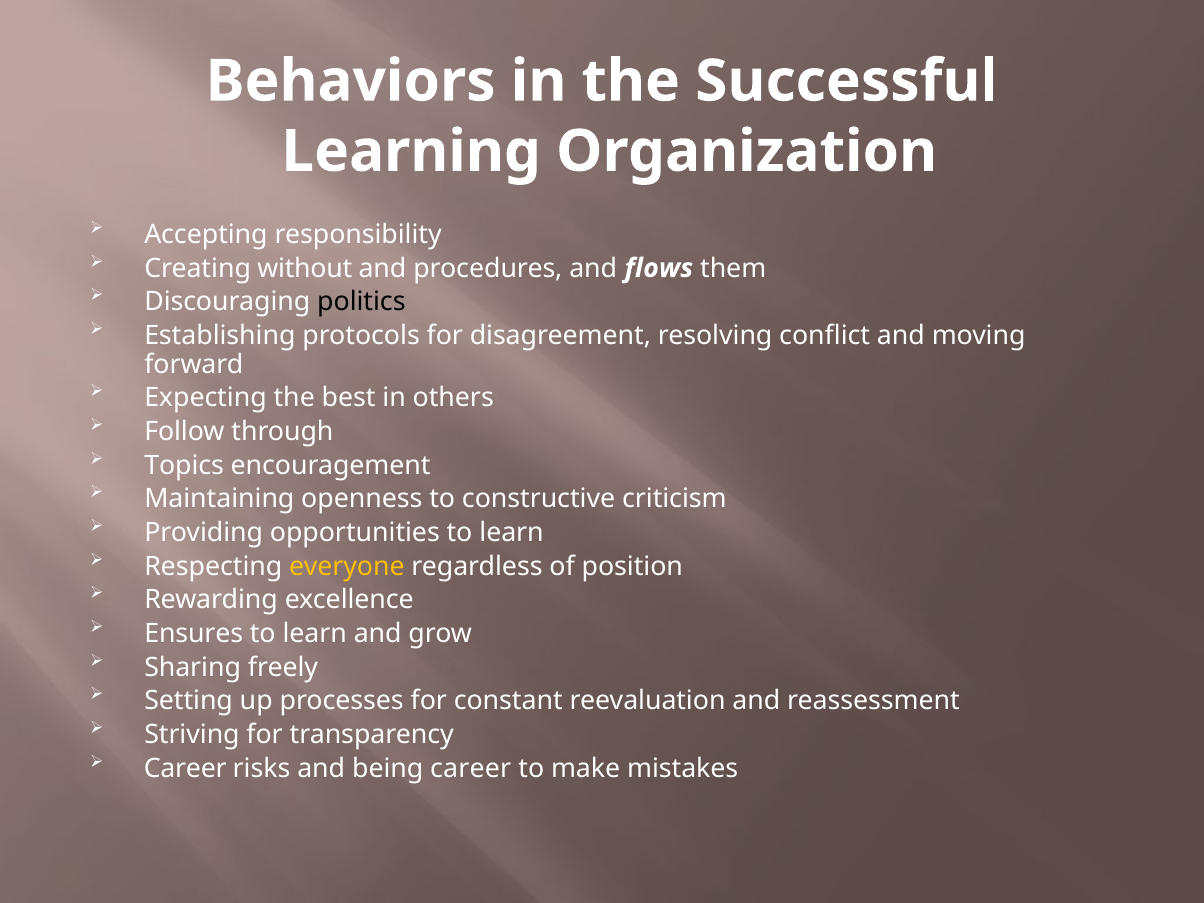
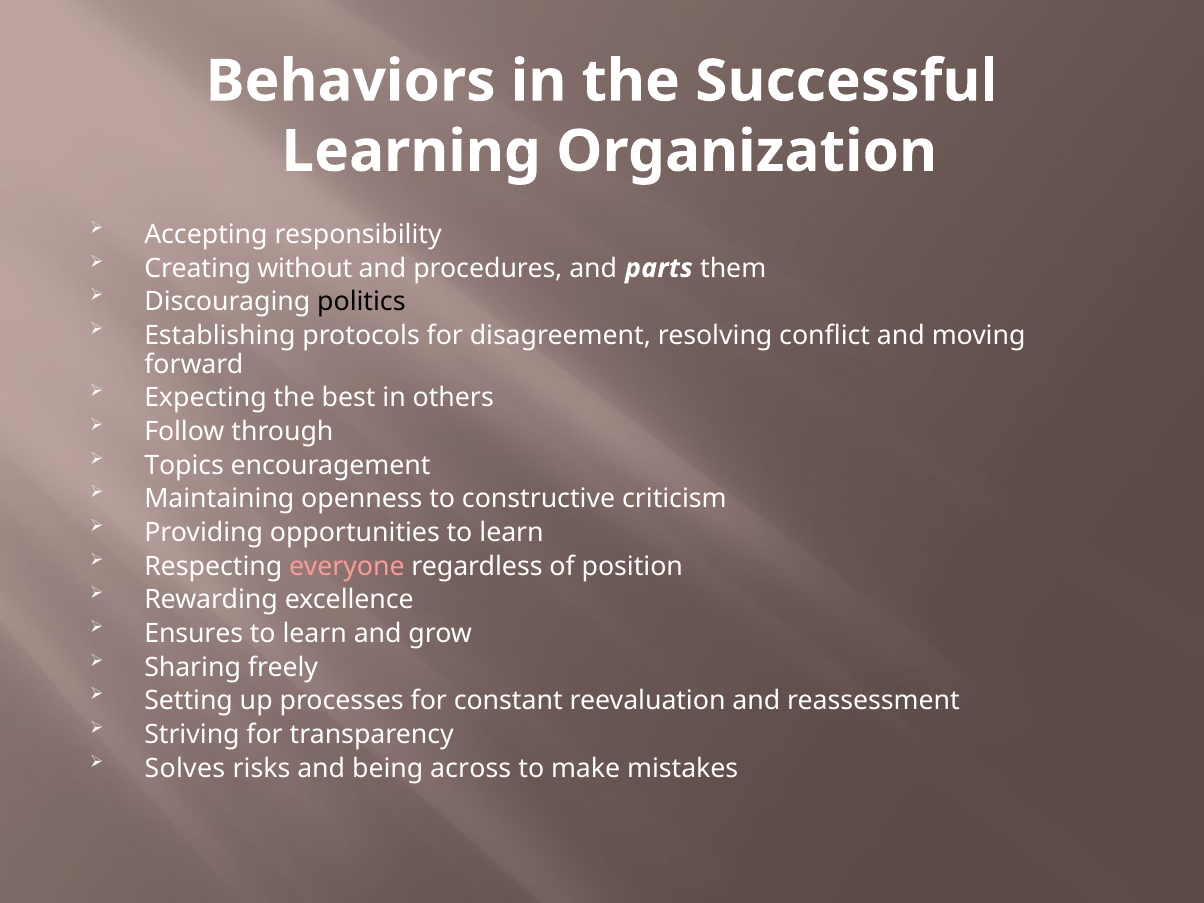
flows: flows -> parts (659, 268)
everyone colour: yellow -> pink (347, 566)
Career: Career -> Solves (185, 768)
being career: career -> across (471, 768)
